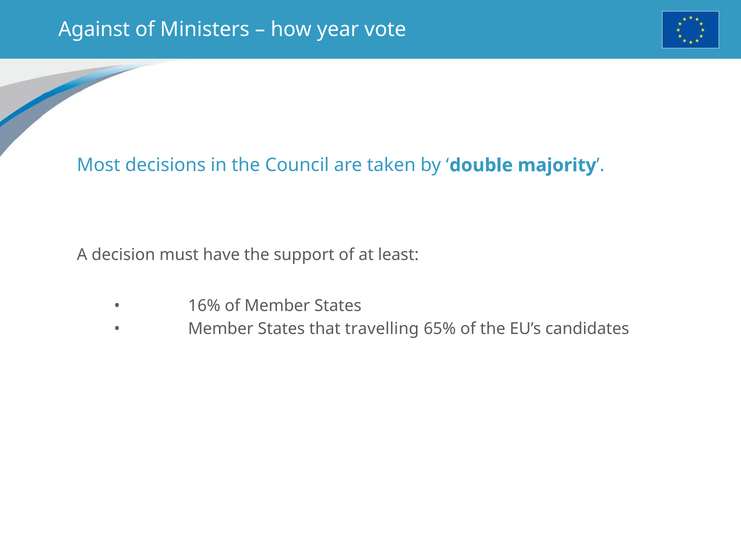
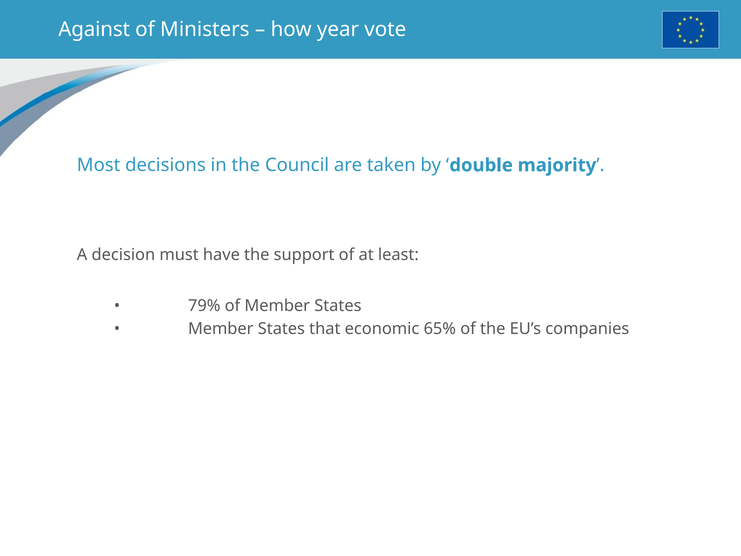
16%: 16% -> 79% (204, 306)
travelling: travelling -> economic (382, 329)
candidates: candidates -> companies (587, 329)
